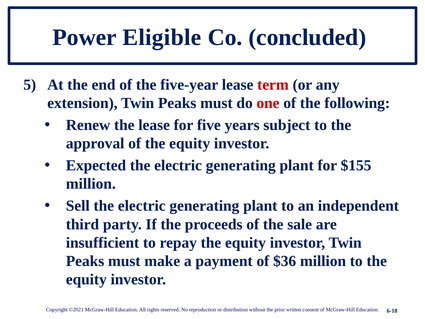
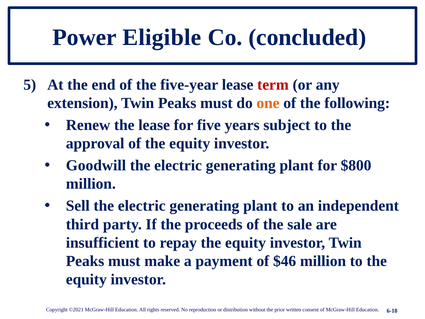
one colour: red -> orange (268, 103)
Expected: Expected -> Goodwill (96, 165)
$155: $155 -> $800 (356, 165)
$36: $36 -> $46 (285, 261)
